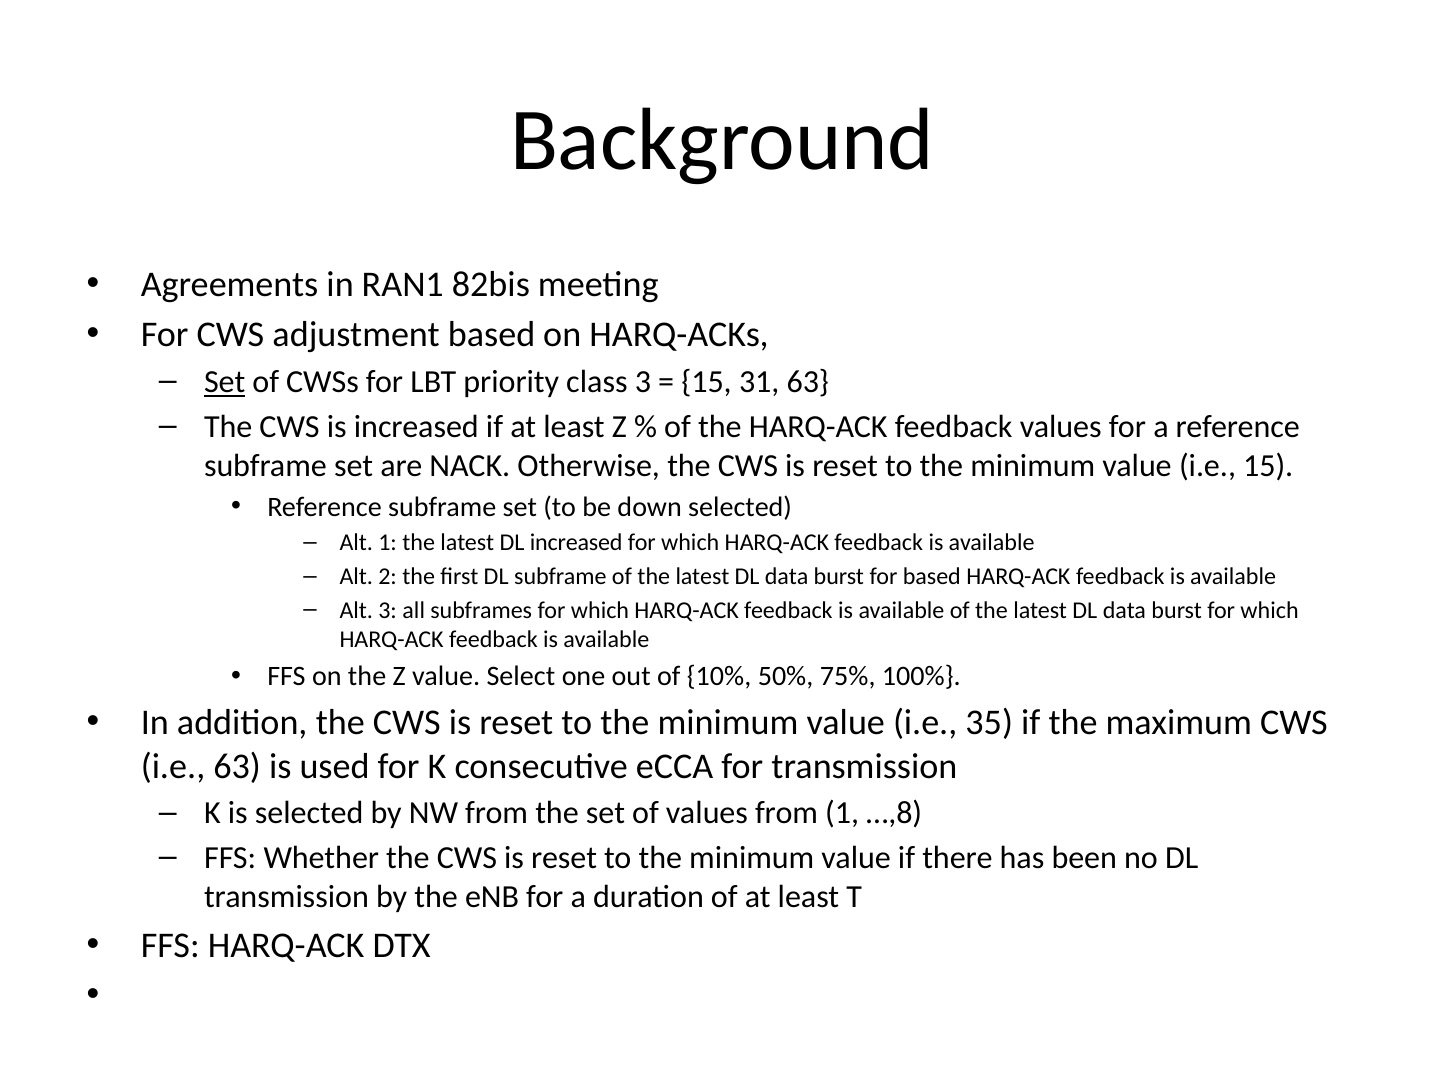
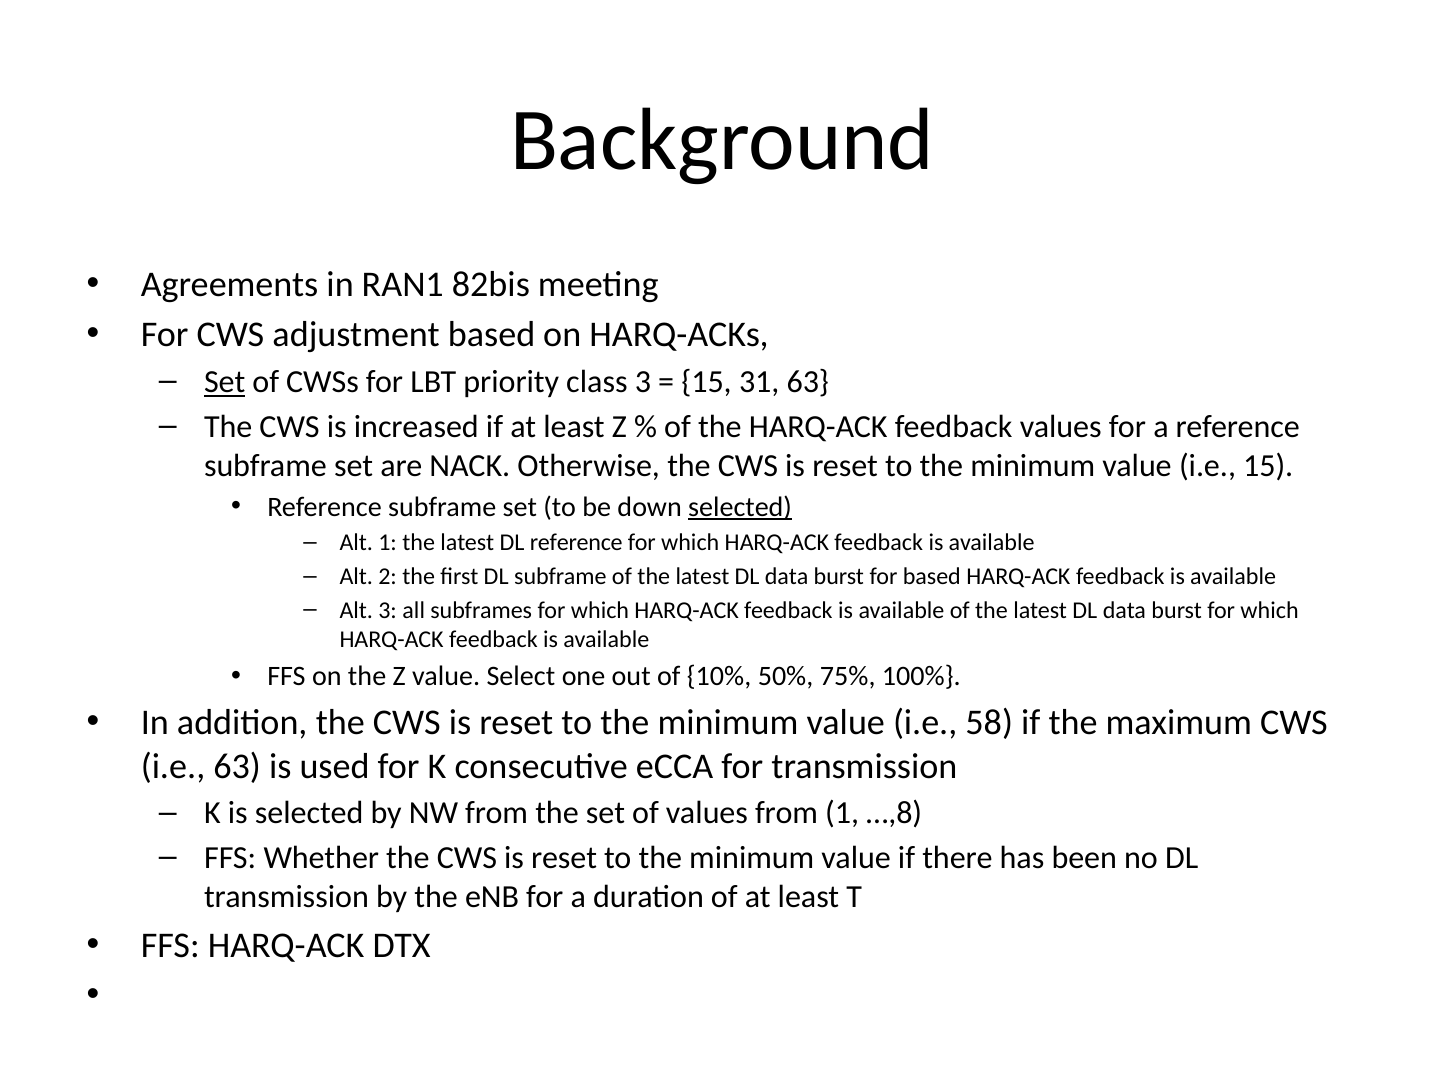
selected underline: none -> present (740, 507)
DL increased: increased -> reference (576, 543)
35: 35 -> 58 (989, 723)
